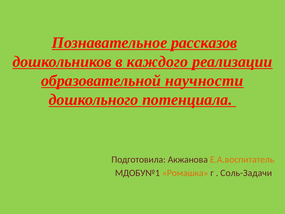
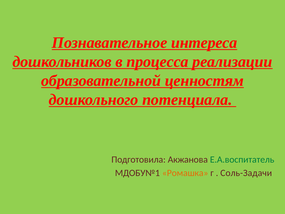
рассказов: рассказов -> интереса (204, 43)
каждого: каждого -> процесса (157, 62)
научности: научности -> ценностям (204, 81)
Е.А.воспитатель colour: orange -> green (242, 159)
